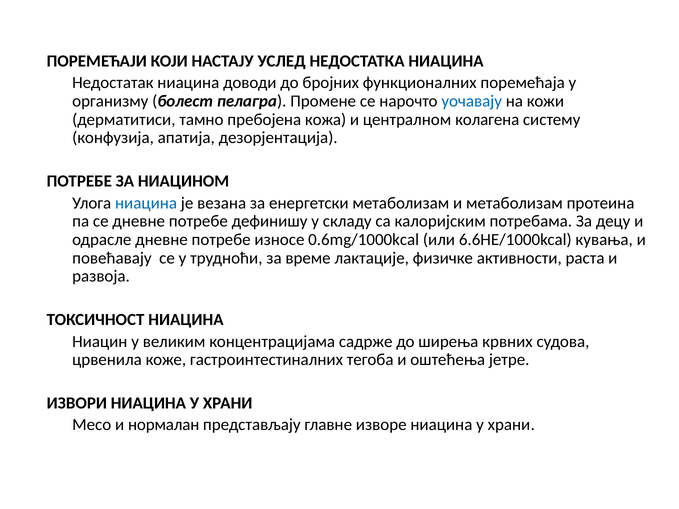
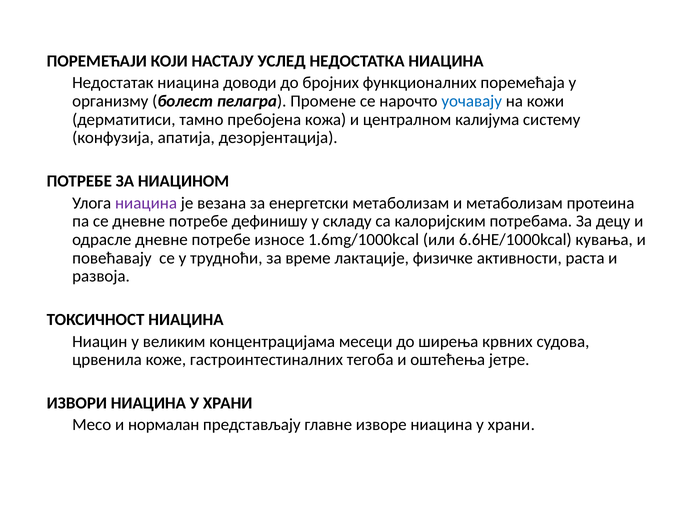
колагена: колагена -> калијума (487, 120)
ниацина colour: blue -> purple (146, 203)
0.6mg/1000kcal: 0.6mg/1000kcal -> 1.6mg/1000kcal (364, 240)
садрже: садрже -> месеци (366, 342)
